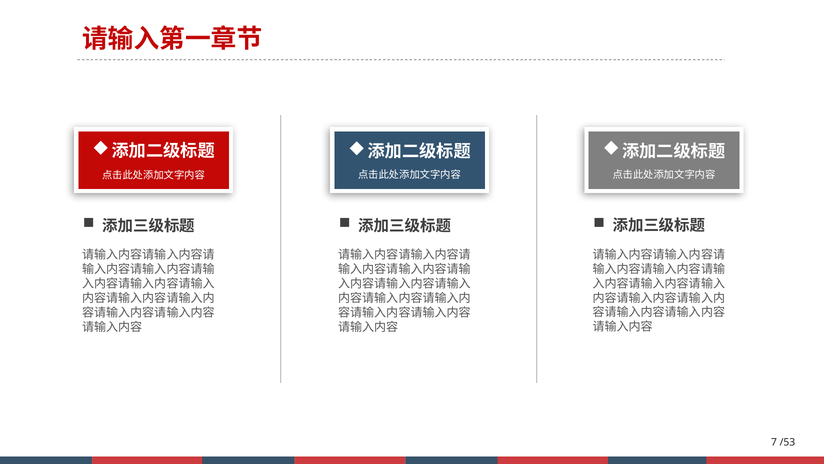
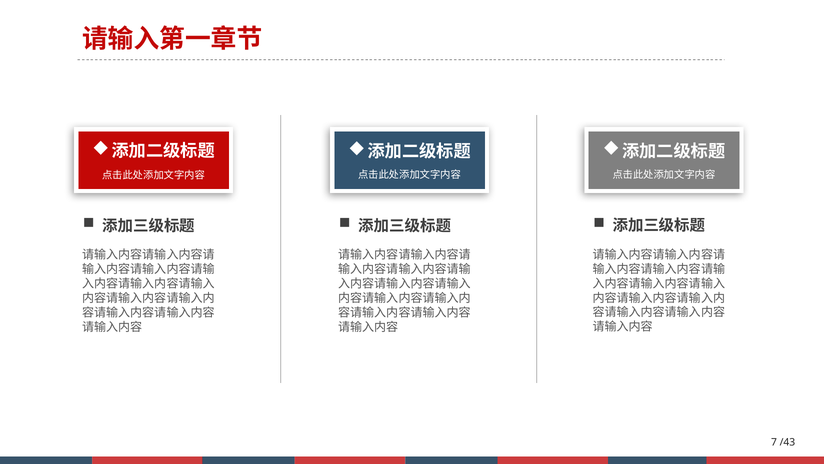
/53: /53 -> /43 (787, 442)
